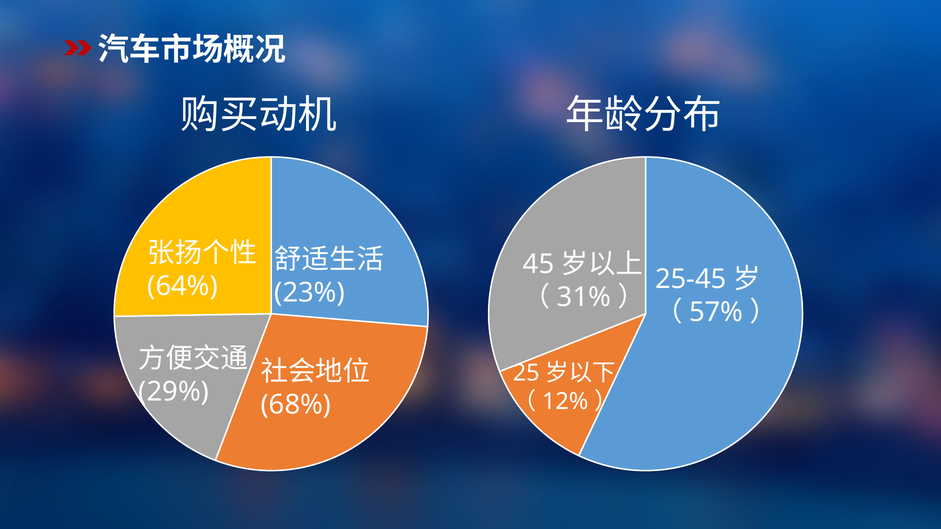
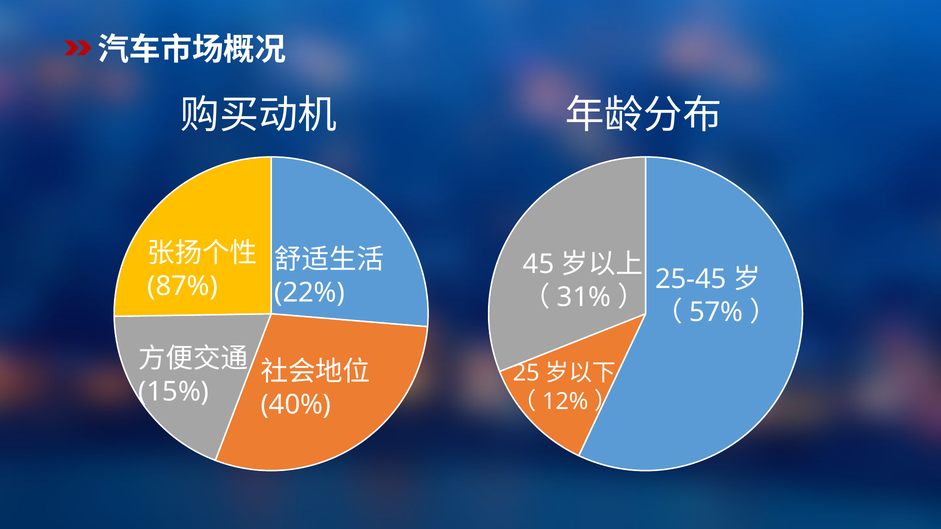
64%: 64% -> 87% (183, 286)
23%: 23% -> 22% (310, 293)
29%: 29% -> 15% (174, 392)
68%: 68% -> 40% (296, 405)
